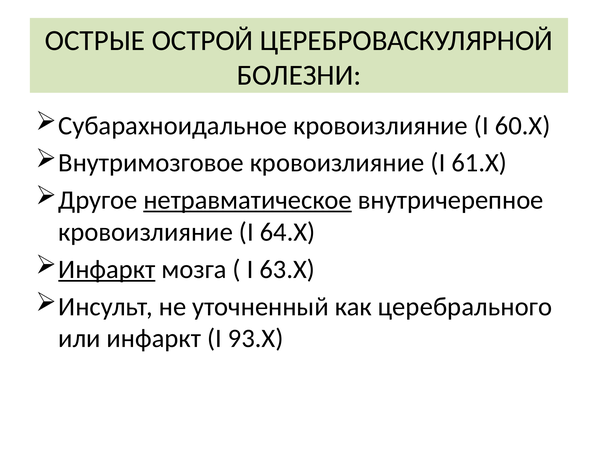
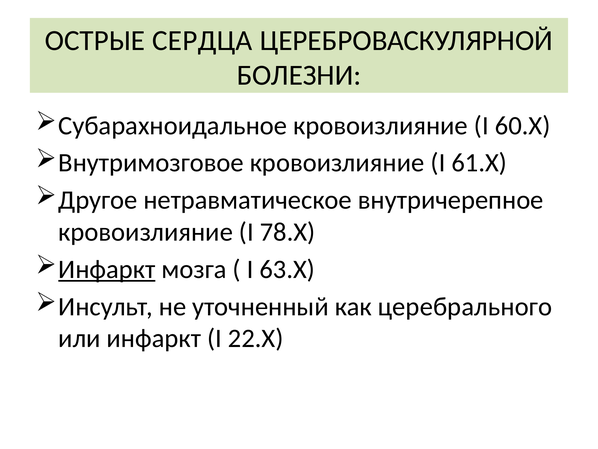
ОСТРОЙ: ОСТРОЙ -> СЕРДЦА (202, 40)
нетравматическое underline: present -> none (248, 200)
64.X: 64.X -> 78.X (288, 232)
93.Х: 93.Х -> 22.Х (256, 338)
